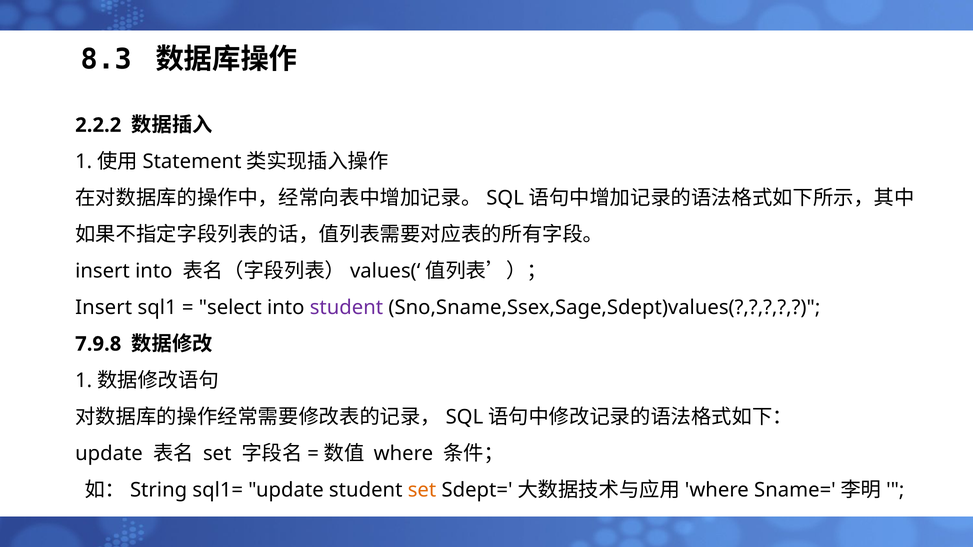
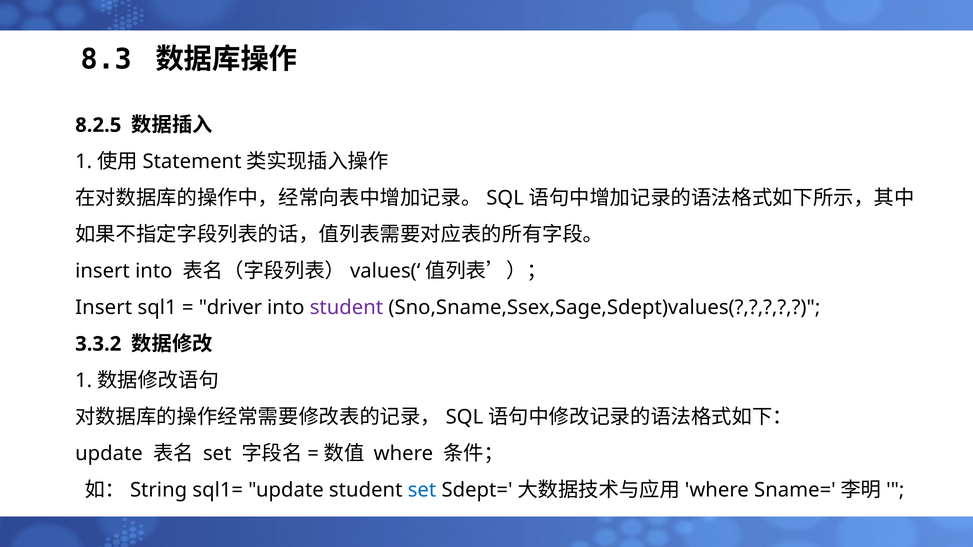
2.2.2: 2.2.2 -> 8.2.5 (98, 125)
select: select -> driver (230, 308)
7.9.8: 7.9.8 -> 3.3.2 (98, 344)
set colour: orange -> blue (422, 490)
